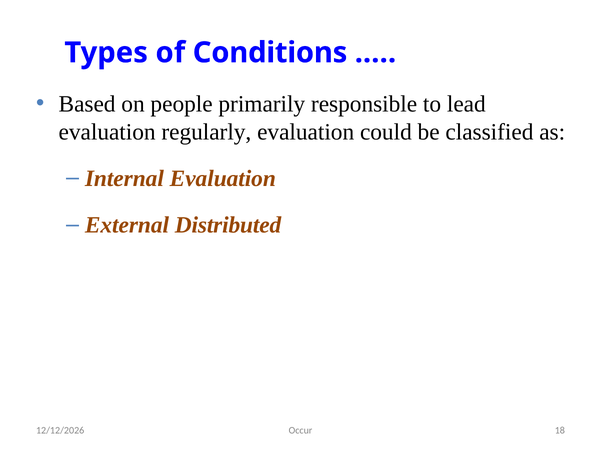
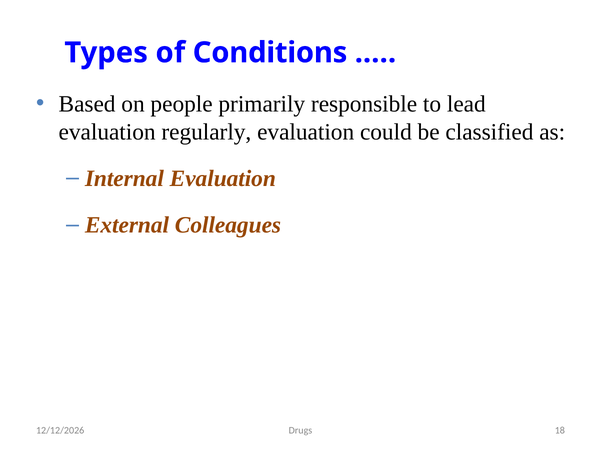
Distributed: Distributed -> Colleagues (228, 225)
Occur: Occur -> Drugs (300, 430)
